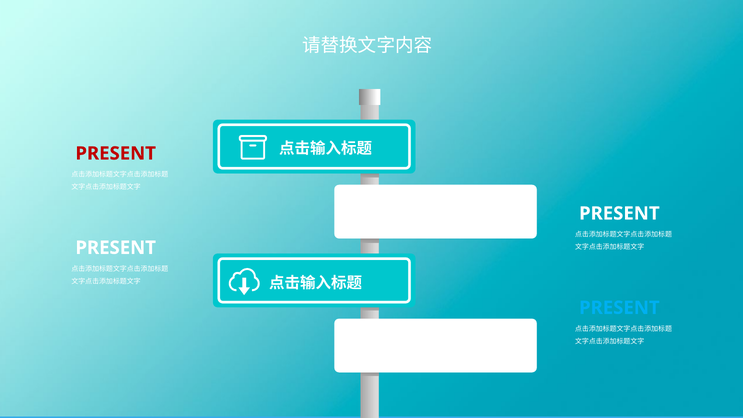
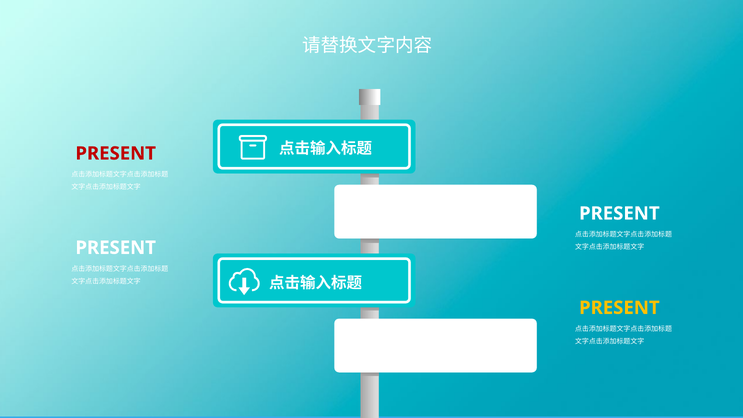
PRESENT colour: light blue -> yellow (619, 308)
